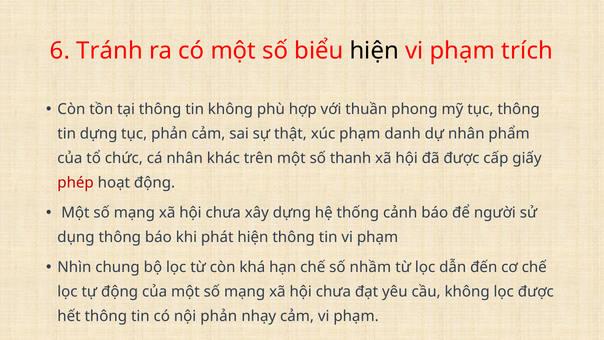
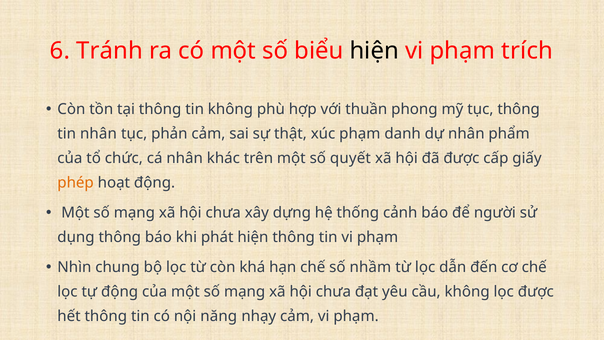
tin dựng: dựng -> nhân (98, 134)
thanh: thanh -> quyết (350, 158)
phép colour: red -> orange (76, 183)
nội phản: phản -> năng (219, 316)
